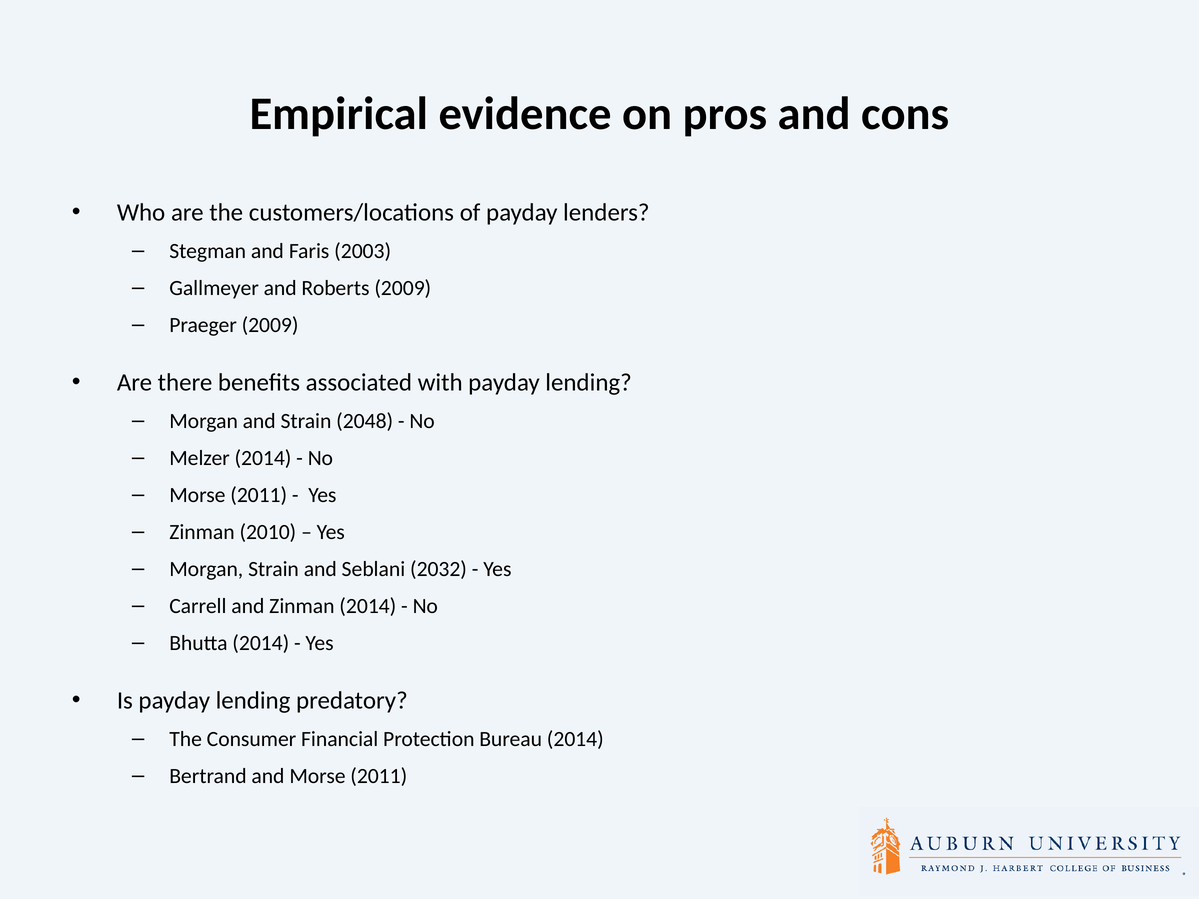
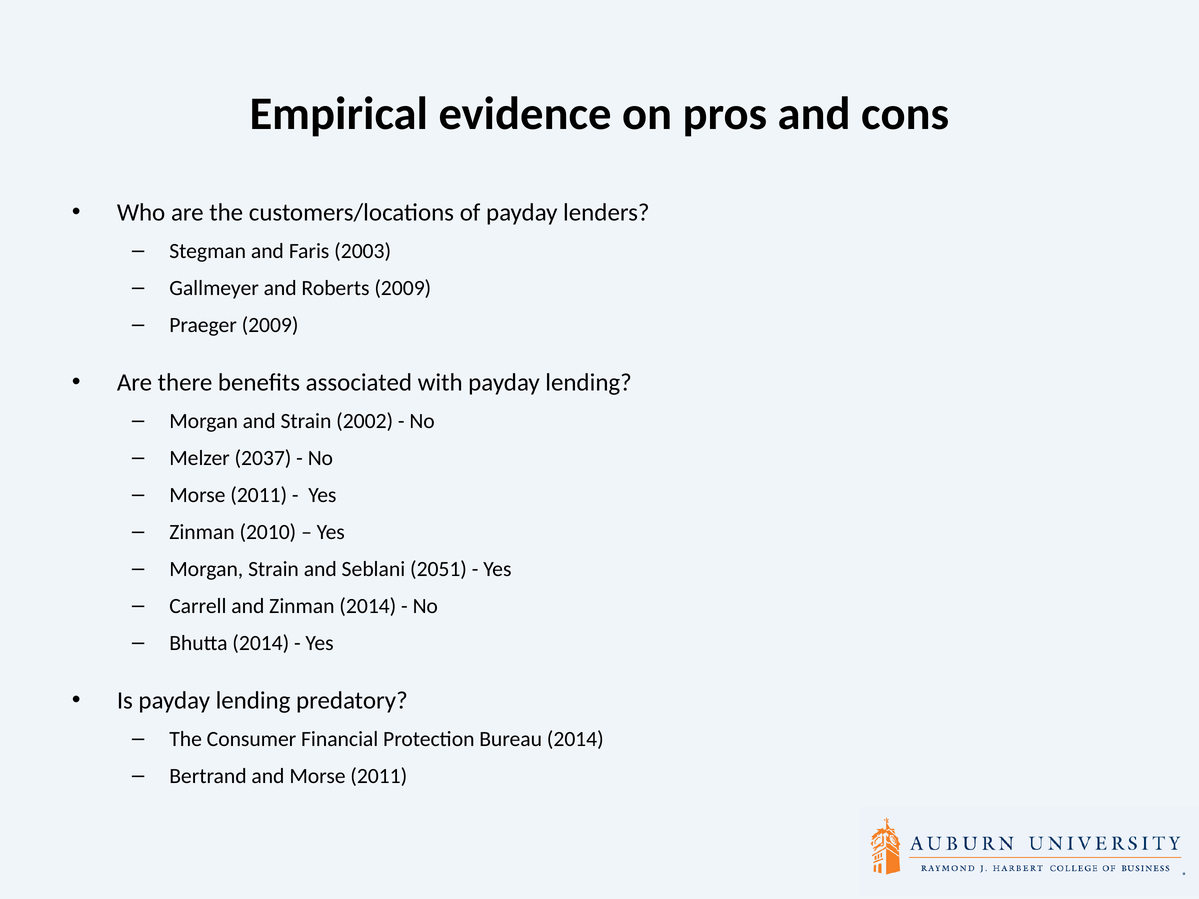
2048: 2048 -> 2002 (365, 421)
Melzer 2014: 2014 -> 2037 (263, 458)
2032: 2032 -> 2051 (439, 569)
